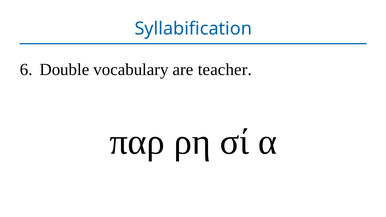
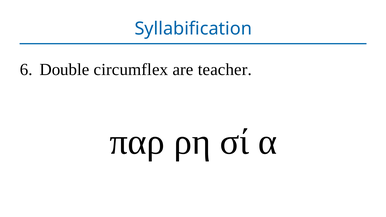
vocabulary: vocabulary -> circumflex (131, 70)
